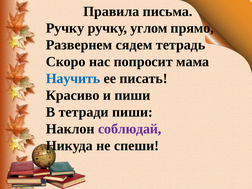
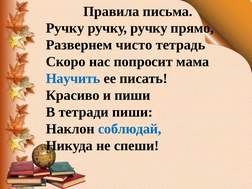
углом: углом -> ручку (149, 28)
сядем: сядем -> чисто (134, 45)
соблюдай colour: purple -> blue (130, 129)
